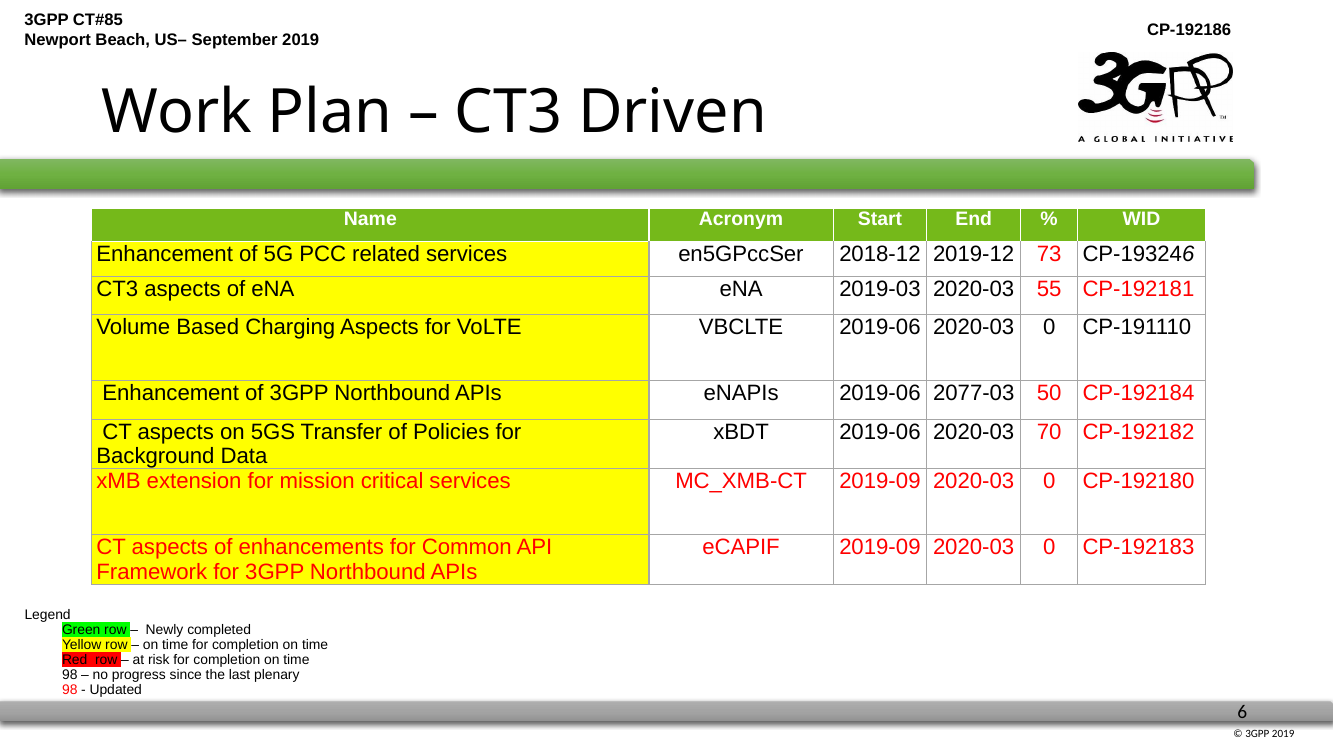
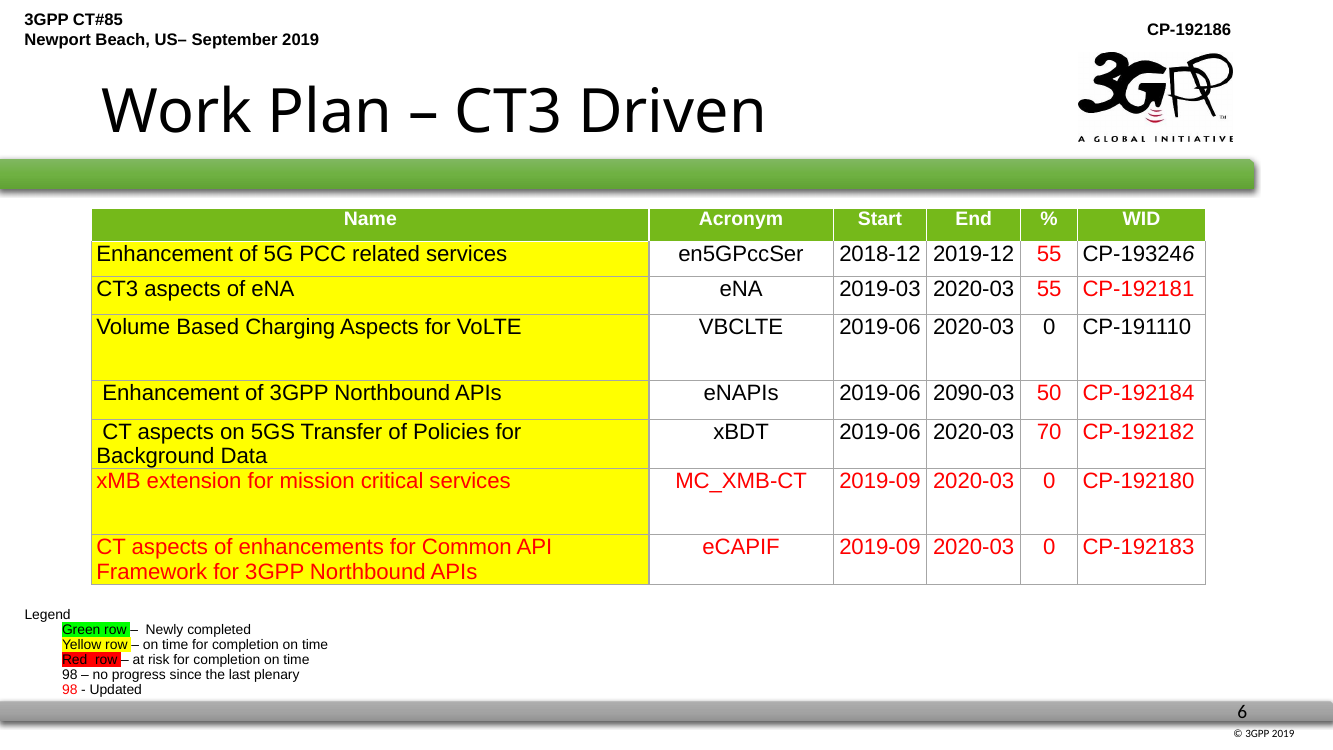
2019-12 73: 73 -> 55 (1049, 254)
2077-03: 2077-03 -> 2090-03 (974, 393)
